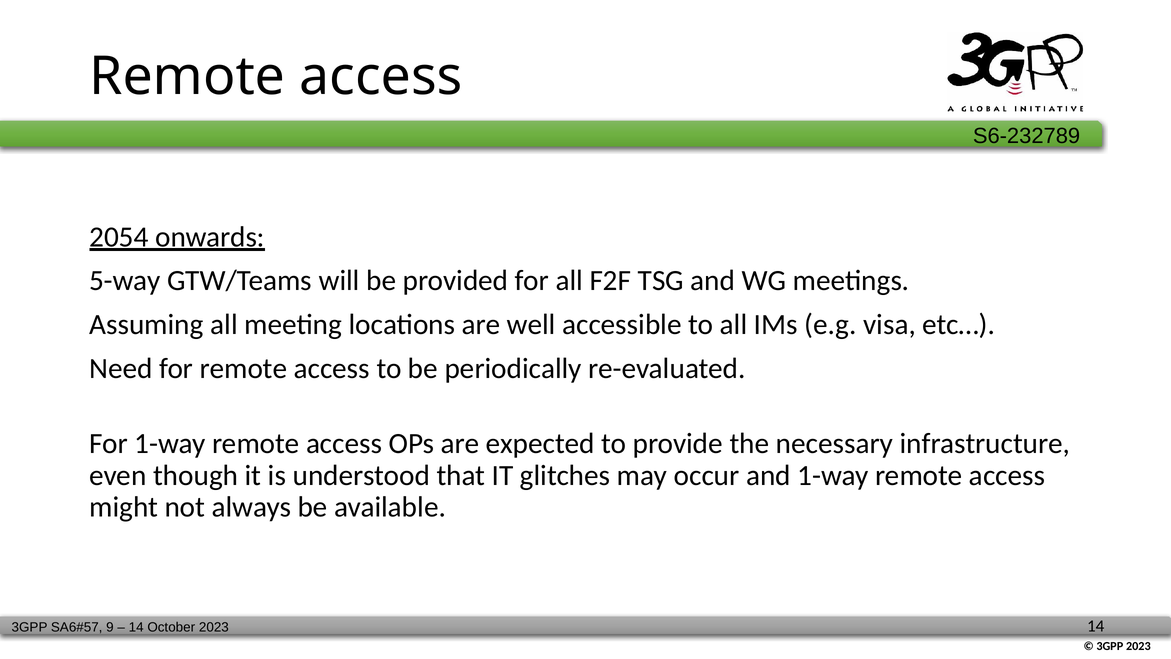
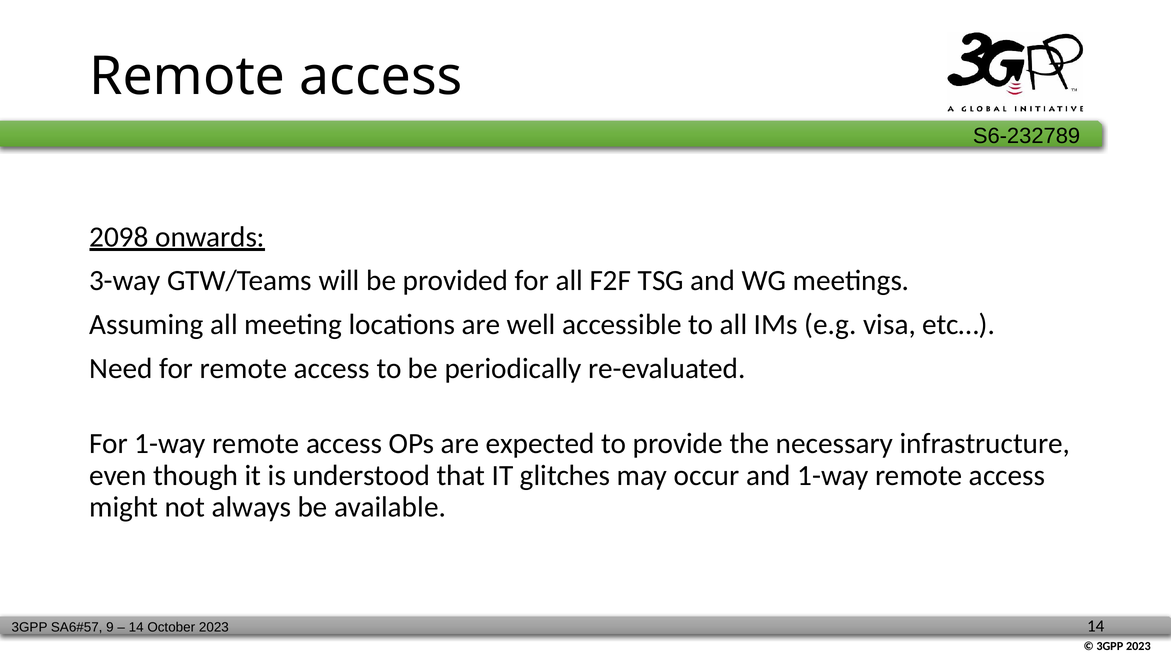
2054: 2054 -> 2098 (119, 237)
5-way: 5-way -> 3-way (125, 281)
